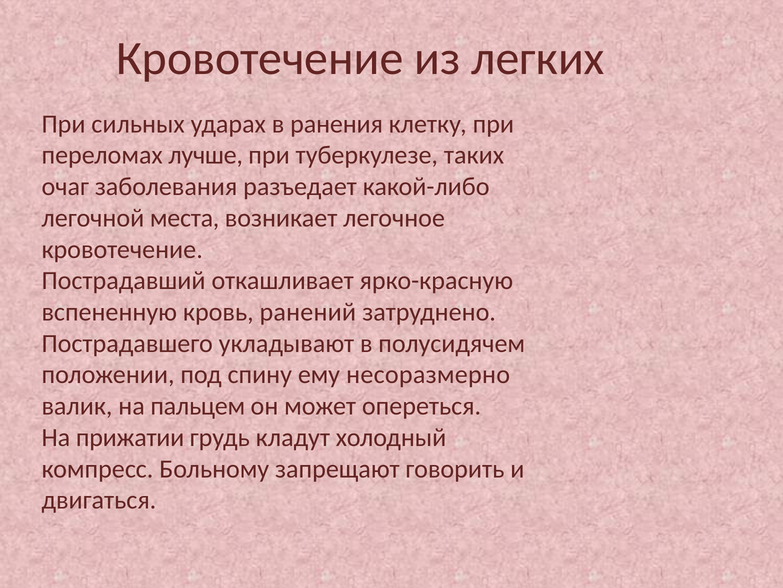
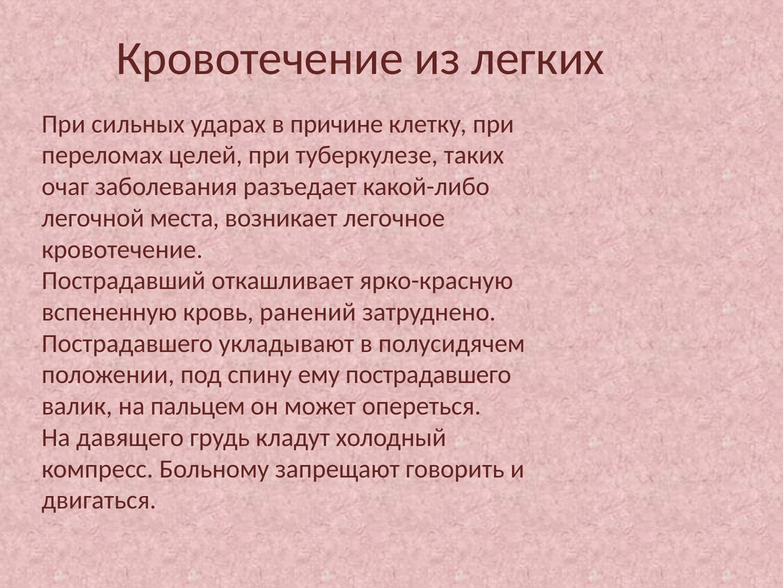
ранения: ранения -> причине (337, 124)
лучше: лучше -> целей (206, 155)
ему несоразмерно: несоразмерно -> пострадавшего (428, 374)
прижатии: прижатии -> давящего (130, 437)
